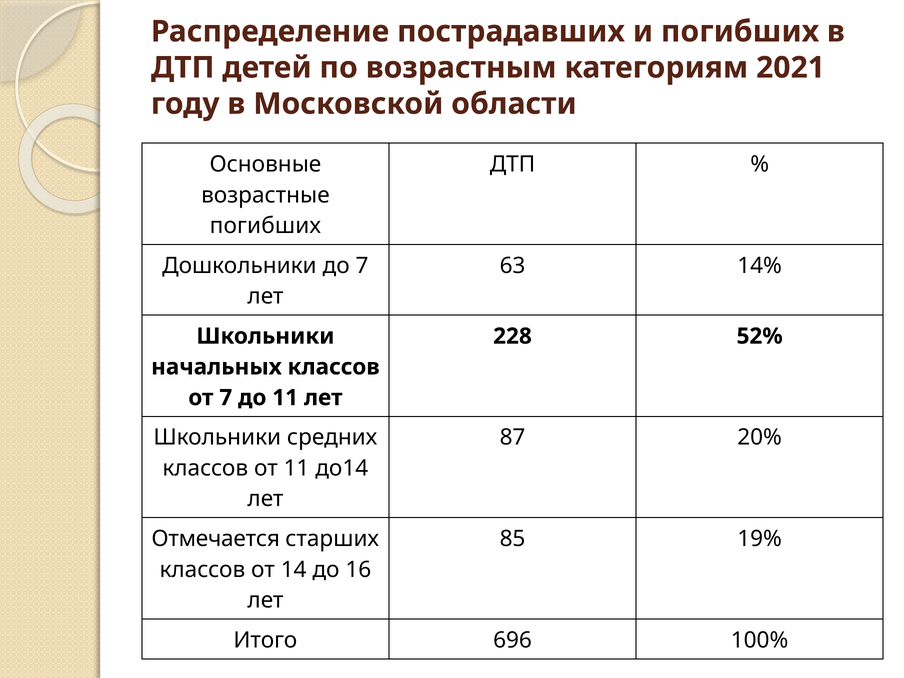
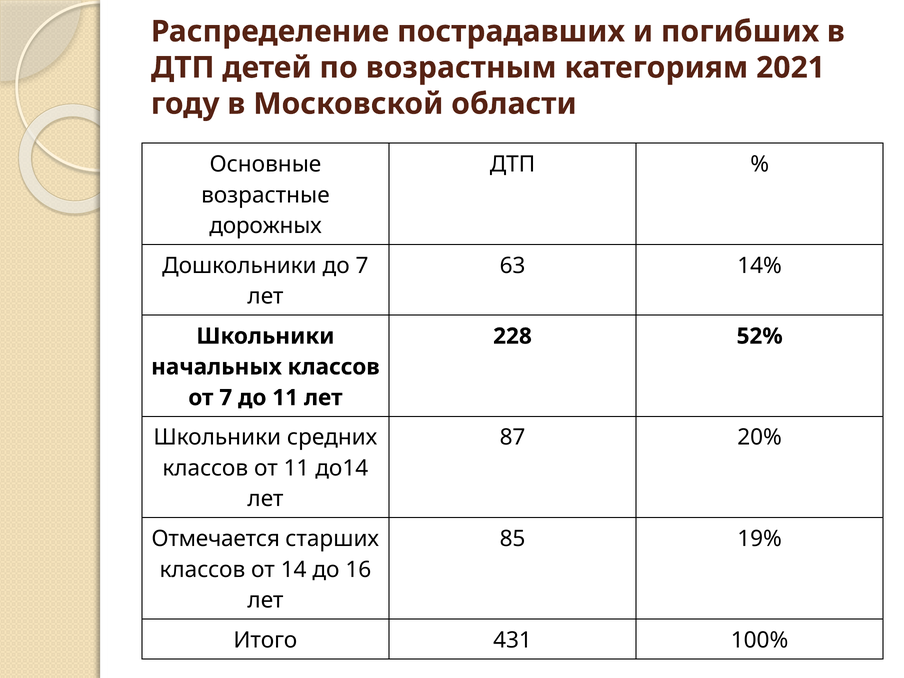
погибших: погибших -> дорожных (266, 226)
696: 696 -> 431 (513, 640)
